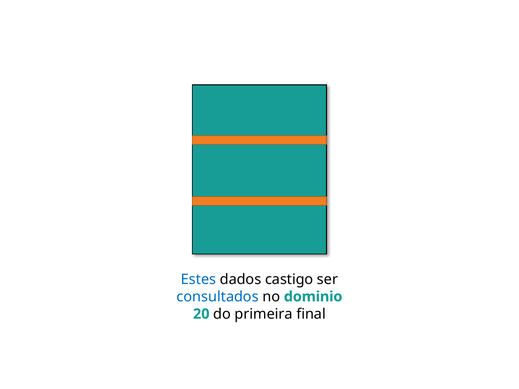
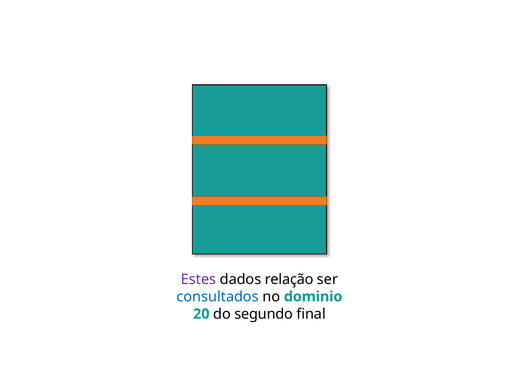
Estes colour: blue -> purple (199, 280)
castigo: castigo -> relação (289, 280)
primeira: primeira -> segundo (264, 314)
